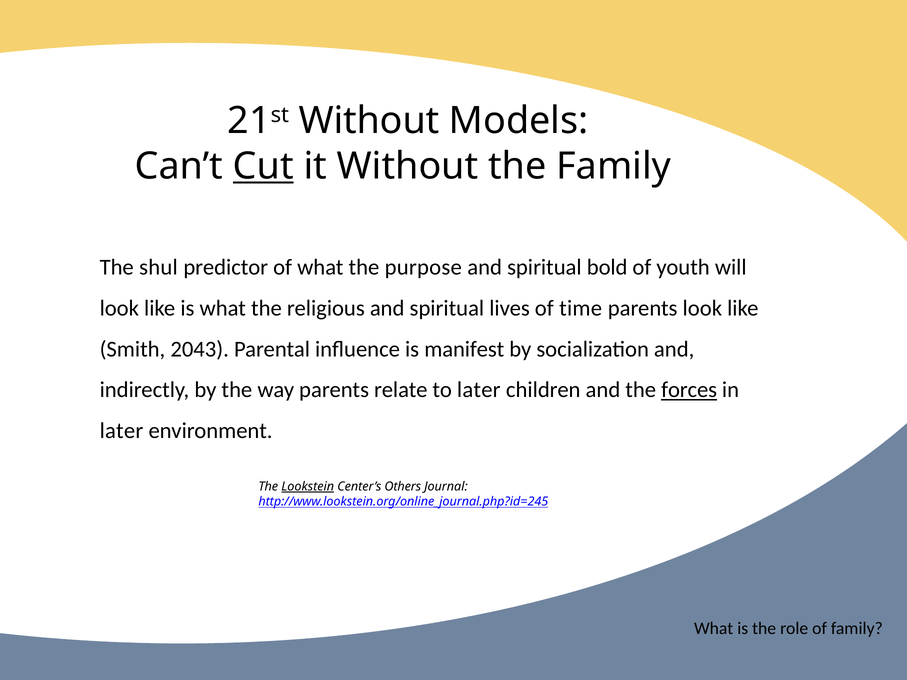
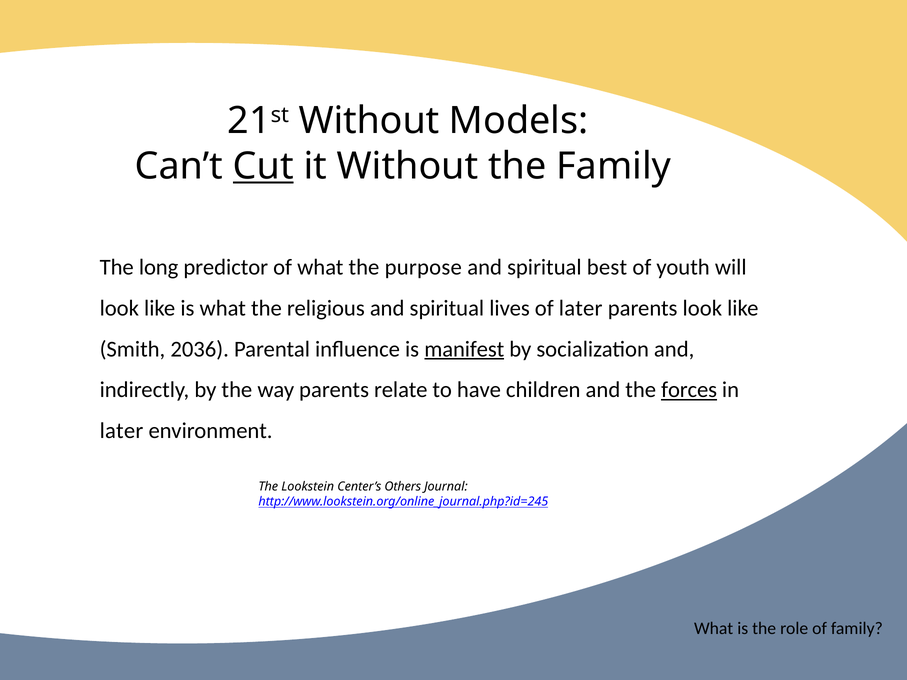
shul: shul -> long (159, 268)
bold: bold -> best (607, 268)
of time: time -> later (581, 308)
2043: 2043 -> 2036 (200, 349)
manifest underline: none -> present (464, 349)
to later: later -> have (479, 390)
Lookstein underline: present -> none (308, 487)
